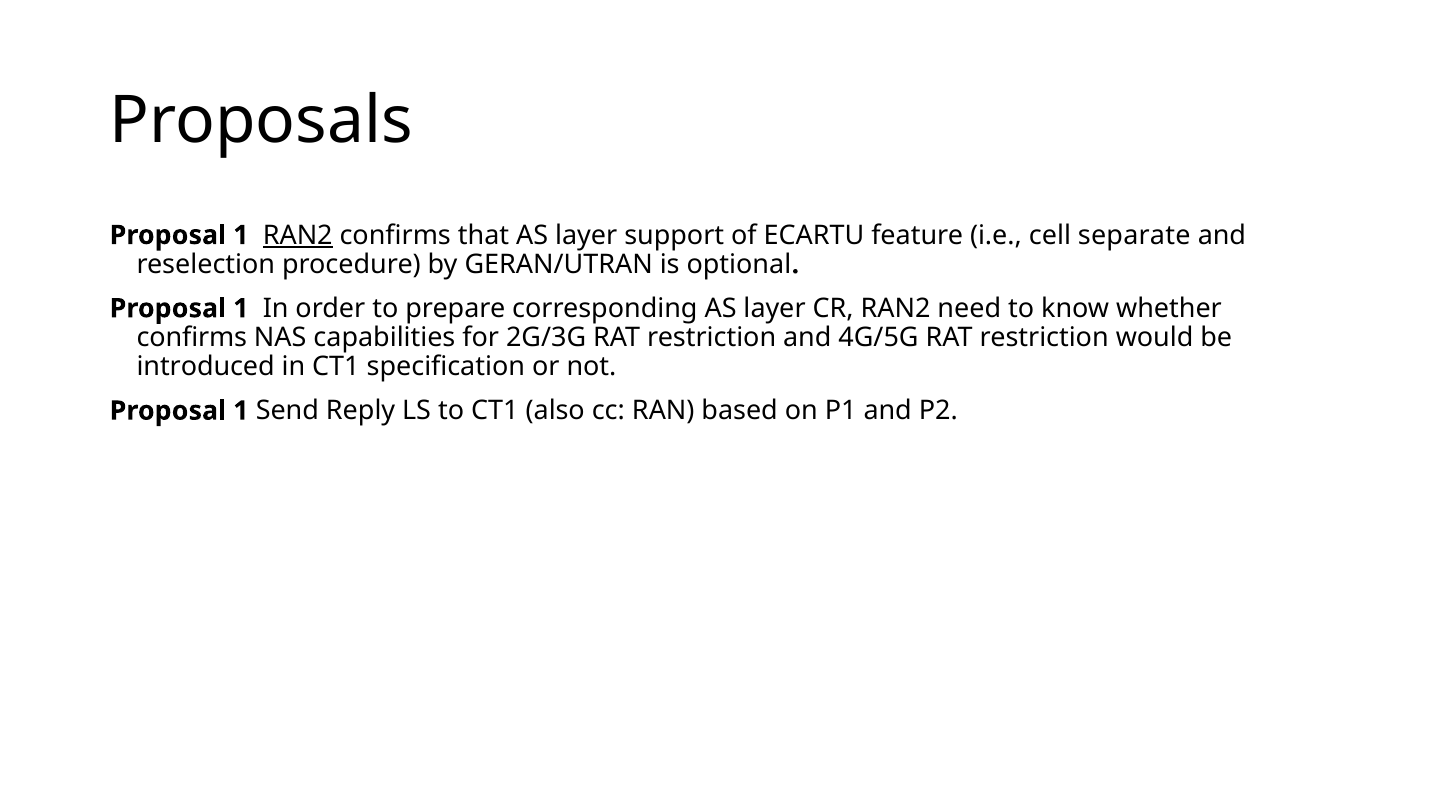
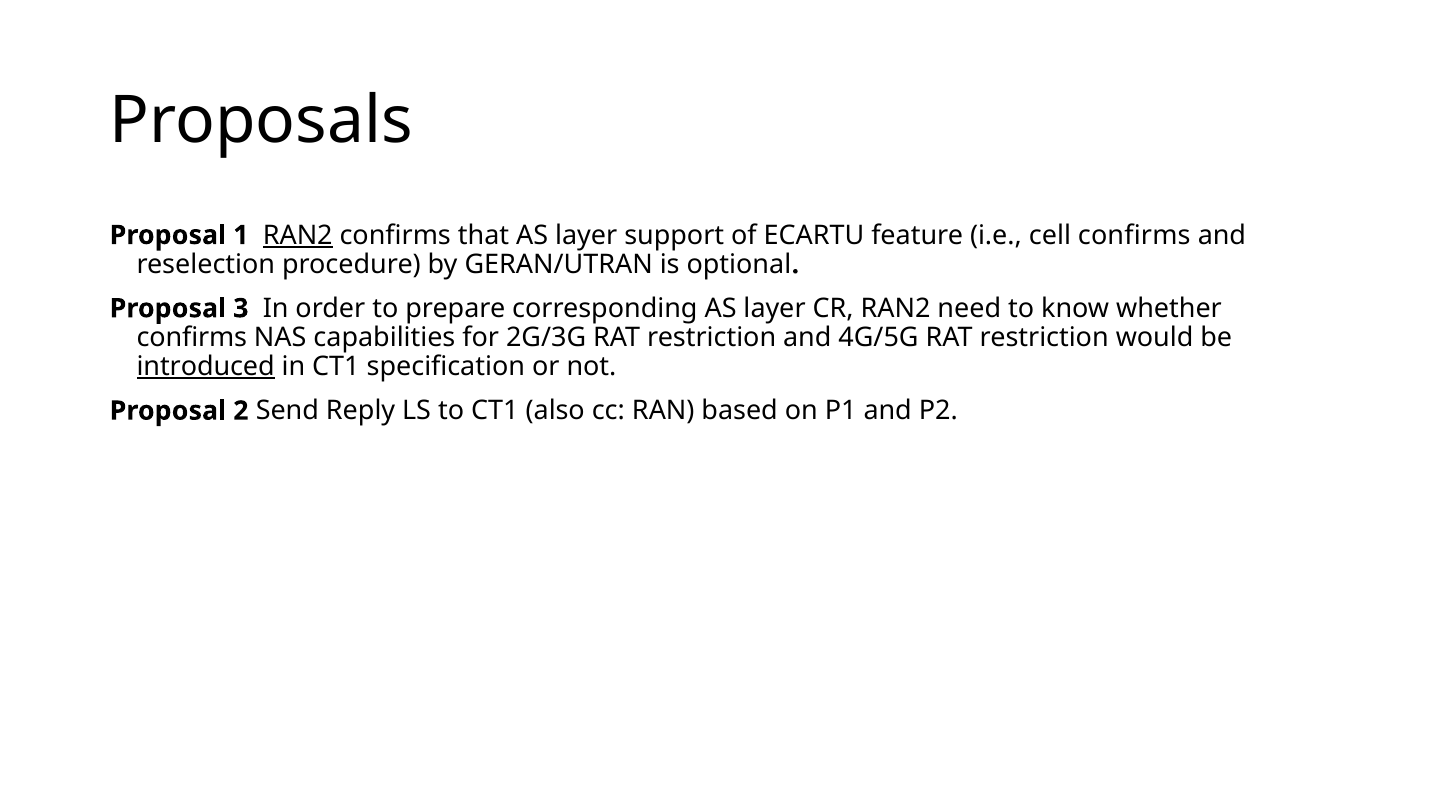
cell separate: separate -> confirms (1134, 235)
1: 1 -> 3 (241, 308)
introduced underline: none -> present (206, 367)
1: 1 -> 2 (241, 411)
